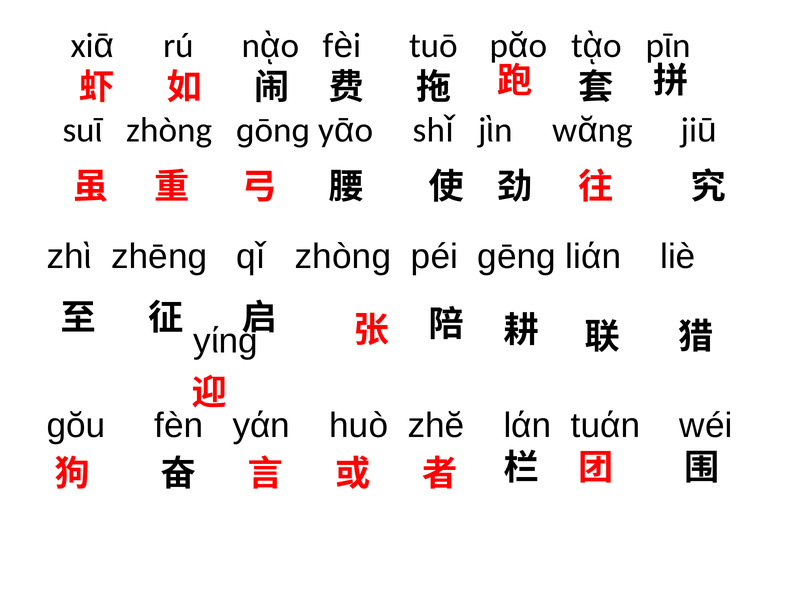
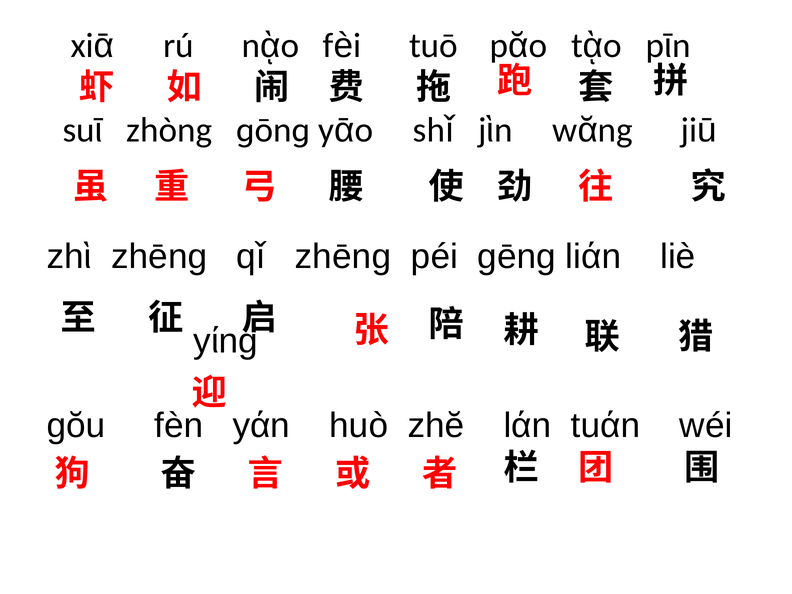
zhòng: zhòng -> zhēng (343, 257)
